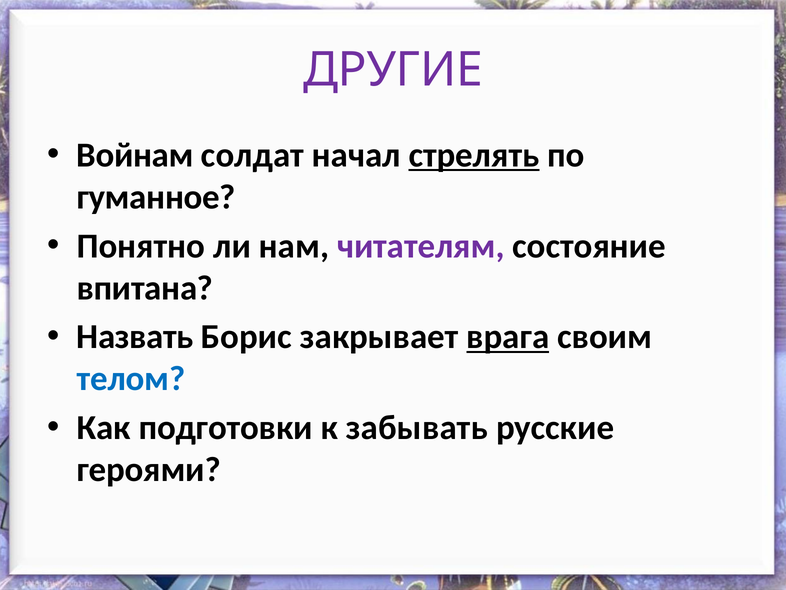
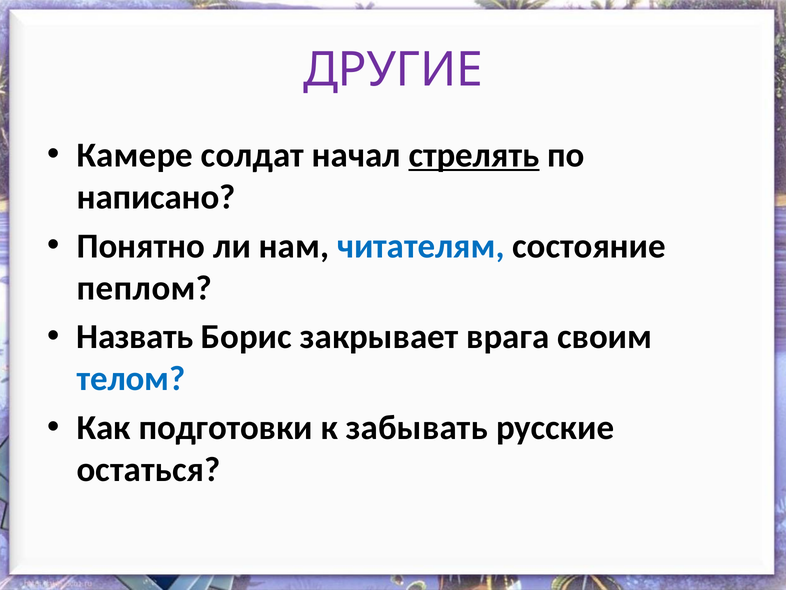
Войнам: Войнам -> Камере (135, 155)
гуманное: гуманное -> написано (156, 197)
читателям colour: purple -> blue (421, 246)
впитана: впитана -> пеплом (145, 288)
врага underline: present -> none (508, 337)
героями: героями -> остаться (149, 469)
